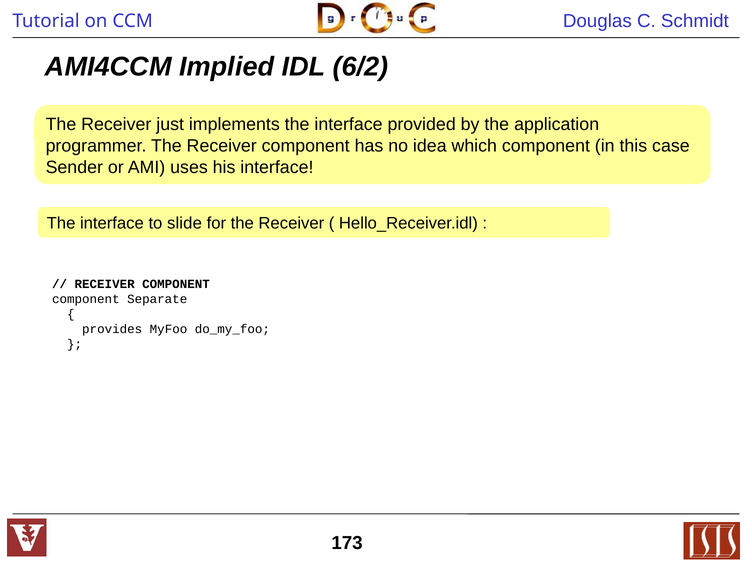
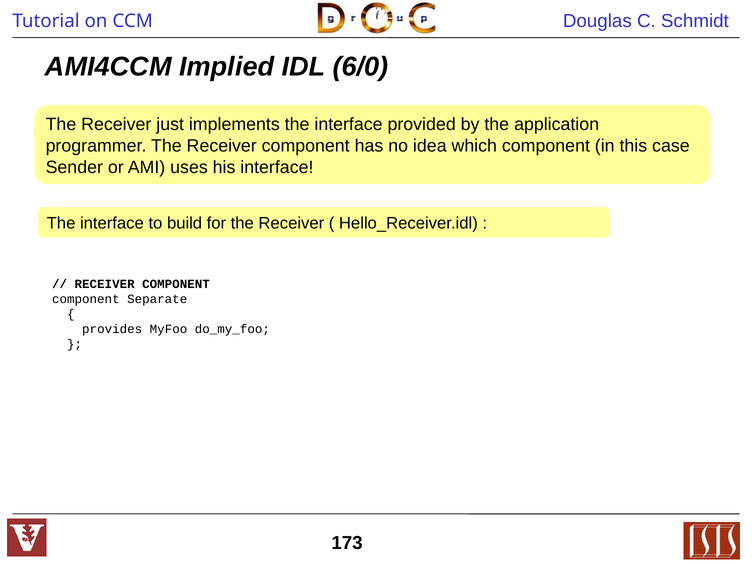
6/2: 6/2 -> 6/0 (361, 67)
slide: slide -> build (185, 223)
